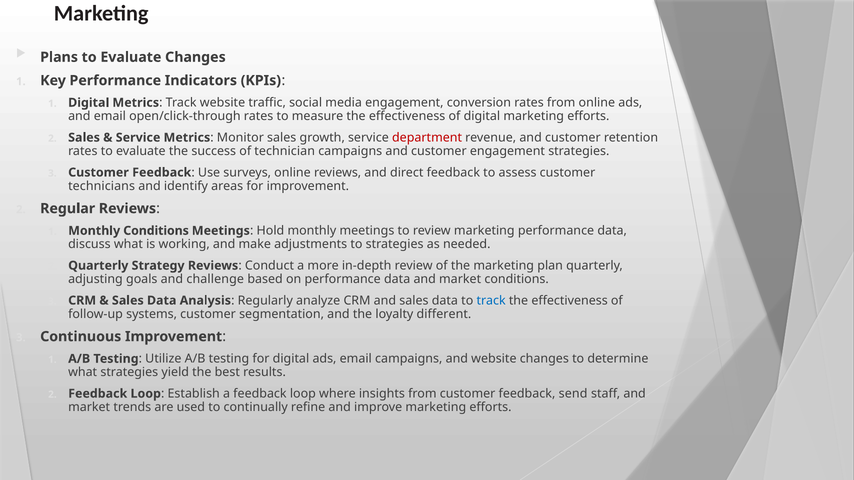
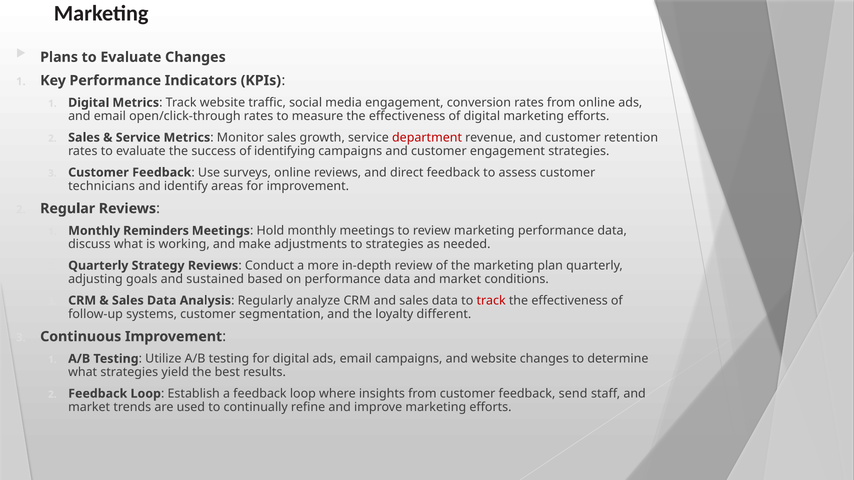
technician: technician -> identifying (285, 151)
Monthly Conditions: Conditions -> Reminders (156, 231)
challenge: challenge -> sustained (215, 279)
track colour: blue -> red (491, 301)
